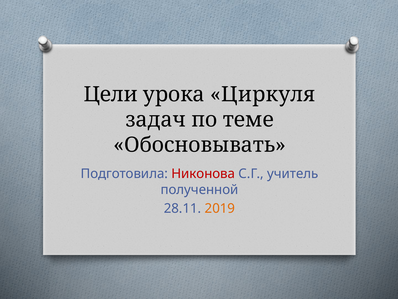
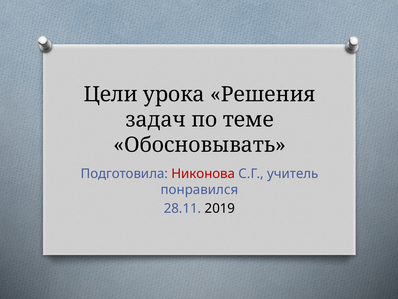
Циркуля: Циркуля -> Решения (263, 94)
полученной: полученной -> понравился (199, 189)
2019 colour: orange -> black (220, 208)
